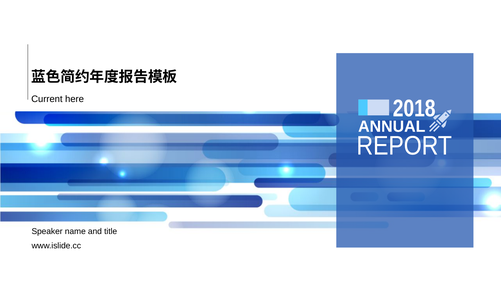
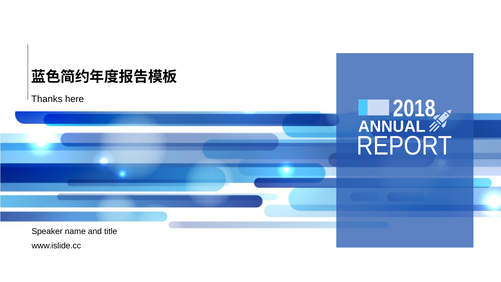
Current: Current -> Thanks (47, 99)
